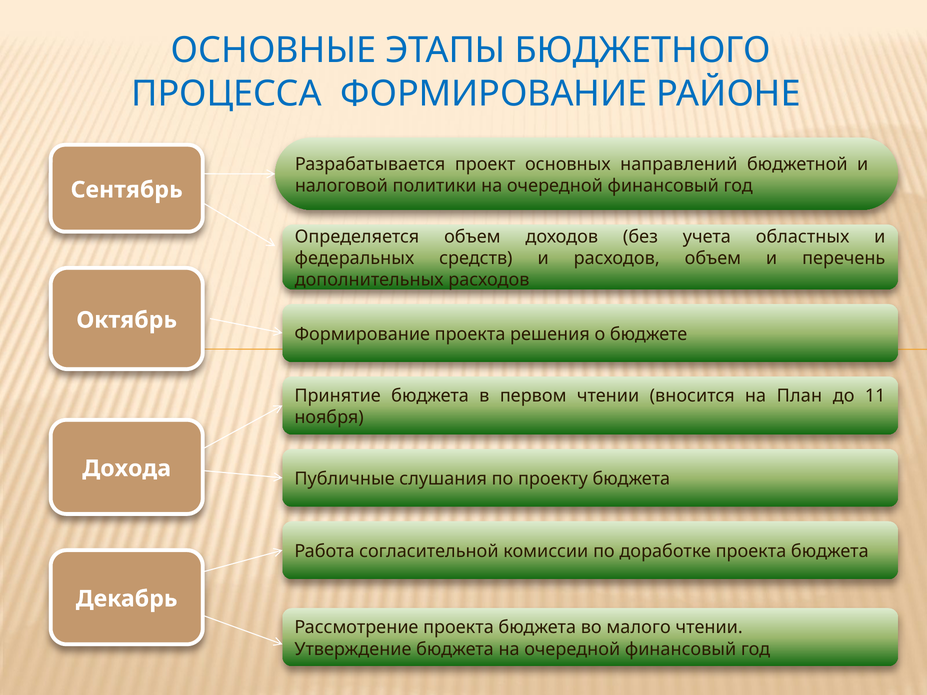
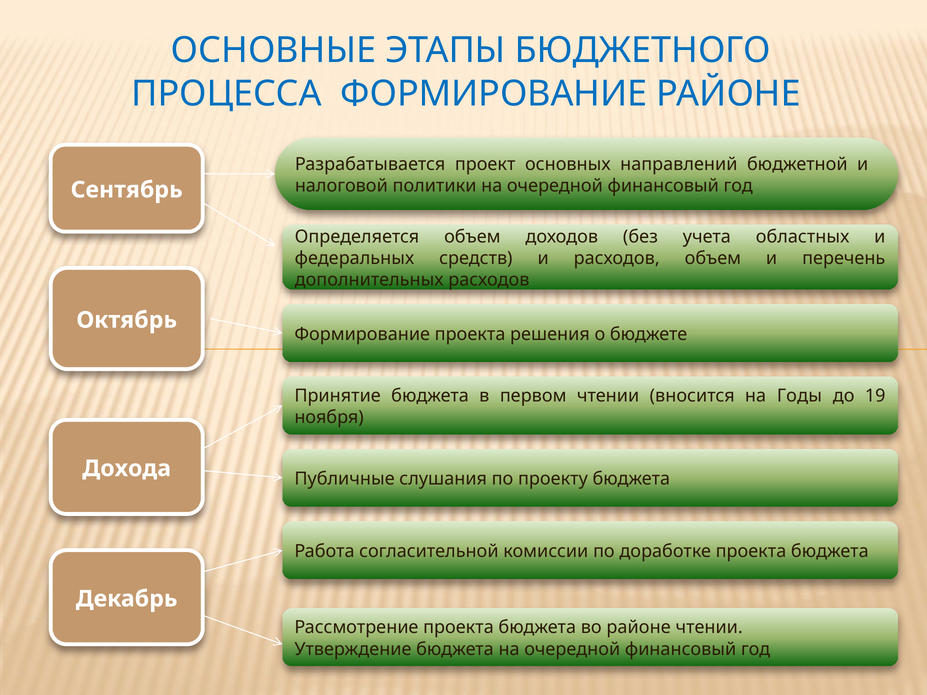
План: План -> Годы (799, 396)
11: 11 -> 19 (875, 396)
во малого: малого -> районе (639, 628)
